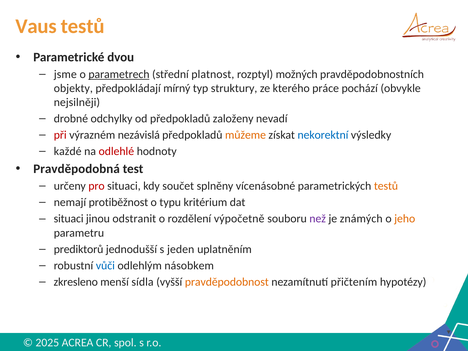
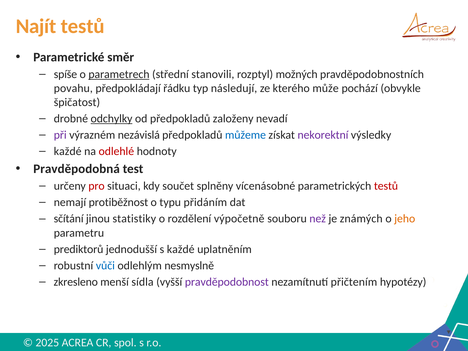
Vaus: Vaus -> Najít (36, 26)
dvou: dvou -> směr (121, 57)
jsme: jsme -> spíše (65, 74)
platnost: platnost -> stanovili (213, 74)
objekty: objekty -> povahu (73, 88)
mírný: mírný -> řádku (177, 88)
struktury: struktury -> následují (234, 88)
práce: práce -> může (326, 88)
nejsilněji: nejsilněji -> špičatost (77, 102)
odchylky underline: none -> present (112, 119)
při colour: red -> purple (60, 135)
můžeme colour: orange -> blue (245, 135)
nekorektní colour: blue -> purple (323, 135)
testů colour: orange -> red (386, 186)
kritérium: kritérium -> přidáním (205, 202)
situaci: situaci -> sčítání (69, 219)
odstranit: odstranit -> statistiky (134, 219)
s jeden: jeden -> každé (181, 249)
násobkem: násobkem -> nesmyslně (189, 266)
pravděpodobnost colour: orange -> purple (227, 282)
